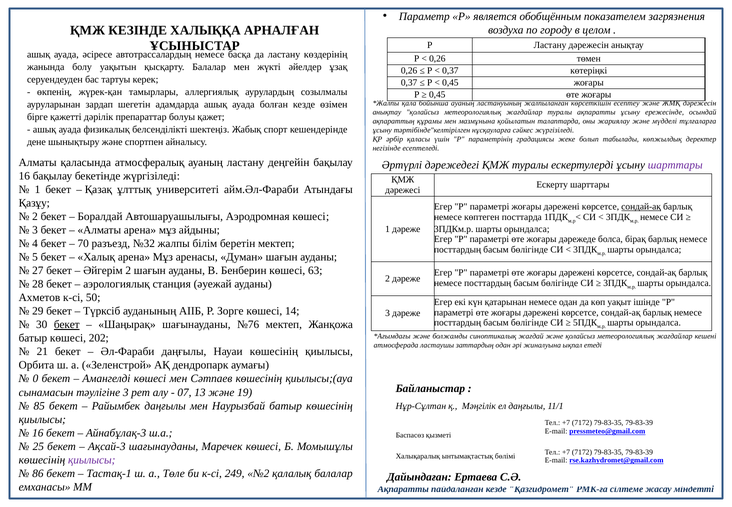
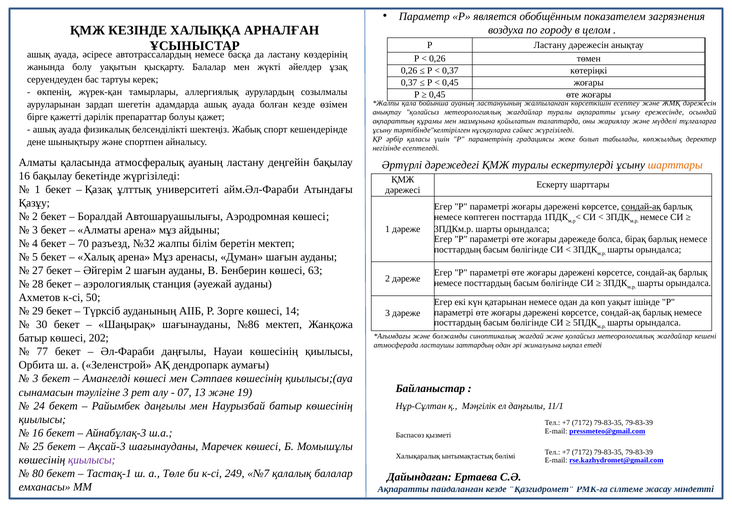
шарттары colour: purple -> orange (675, 165)
бекет underline: present -> none (67, 325)
№76: №76 -> №86 (248, 325)
21: 21 -> 77 (42, 352)
0: 0 -> 3 (35, 379)
85: 85 -> 24 (39, 406)
86: 86 -> 80 (38, 473)
№2: №2 -> №7 (258, 473)
